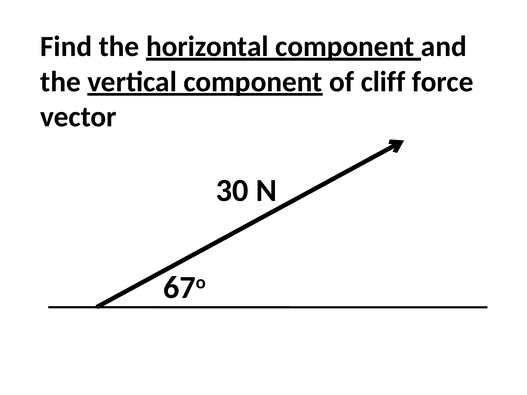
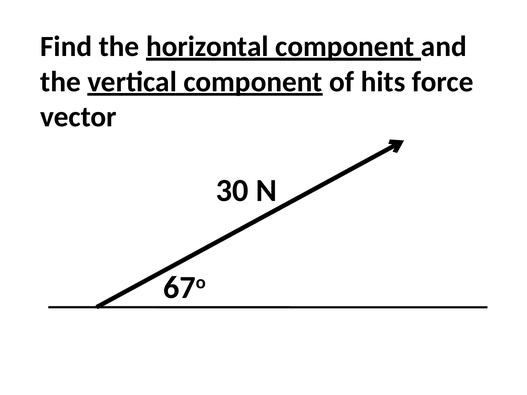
cliff: cliff -> hits (383, 82)
